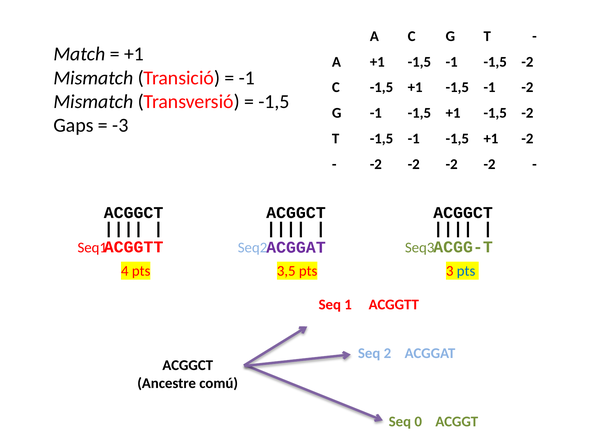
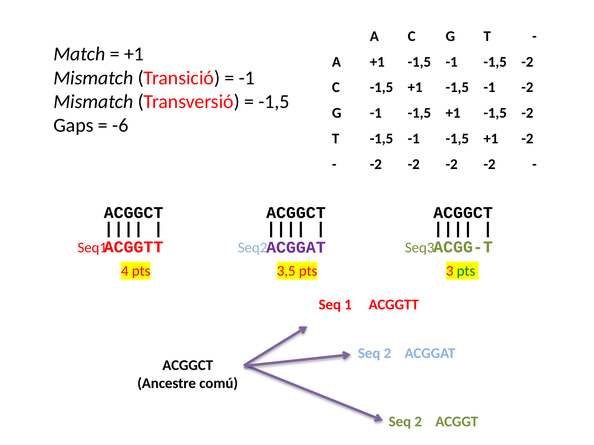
-3: -3 -> -6 (120, 125)
pts colour: blue -> green (466, 271)
0: 0 -> 2 (418, 422)
